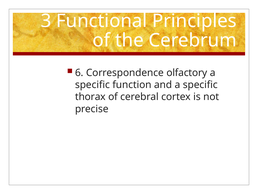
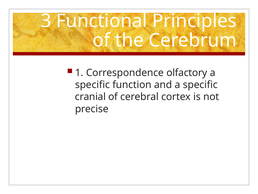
6: 6 -> 1 (79, 73)
thorax: thorax -> cranial (90, 97)
